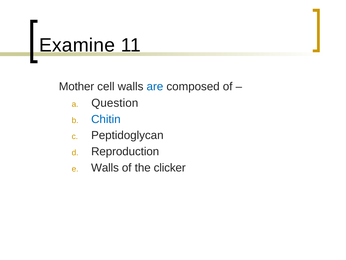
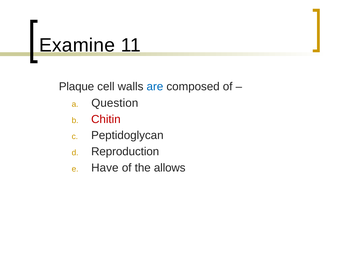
Mother: Mother -> Plaque (77, 86)
Chitin colour: blue -> red (106, 119)
Walls: Walls -> Have (105, 167)
clicker: clicker -> allows (170, 167)
